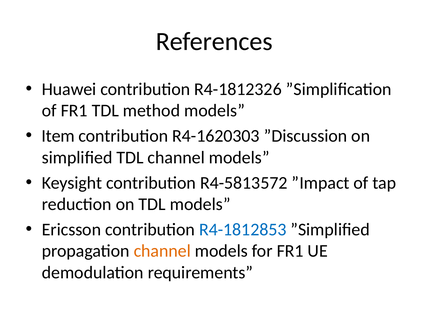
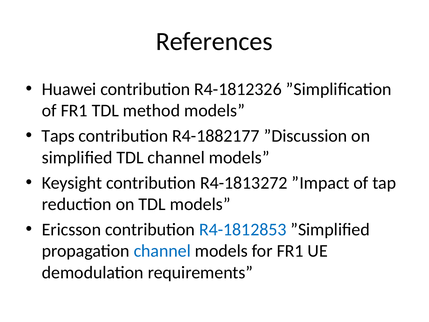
Item: Item -> Taps (58, 136)
R4-1620303: R4-1620303 -> R4-1882177 (216, 136)
R4-5813572: R4-5813572 -> R4-1813272 (244, 183)
channel colour: orange -> blue (162, 251)
